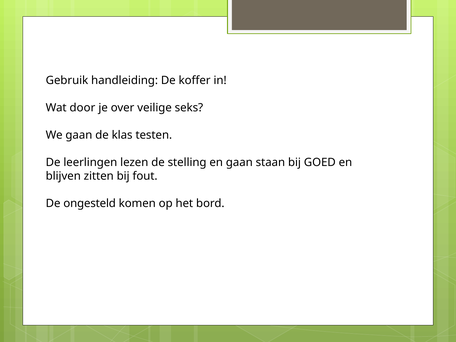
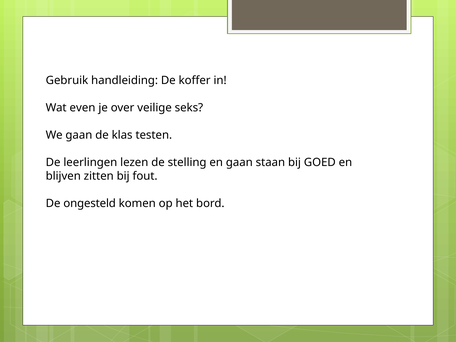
door: door -> even (82, 108)
